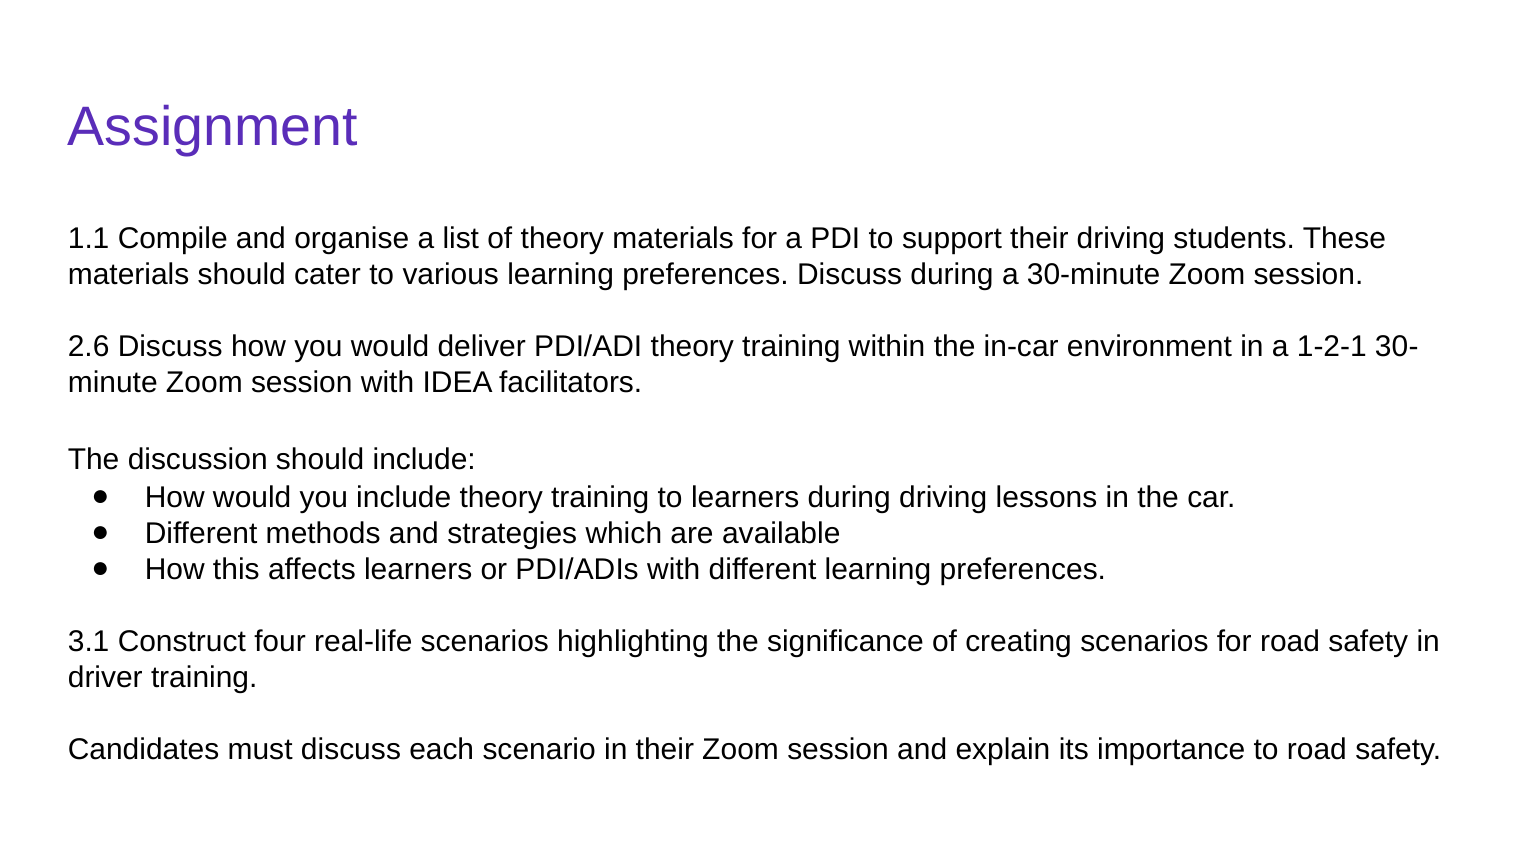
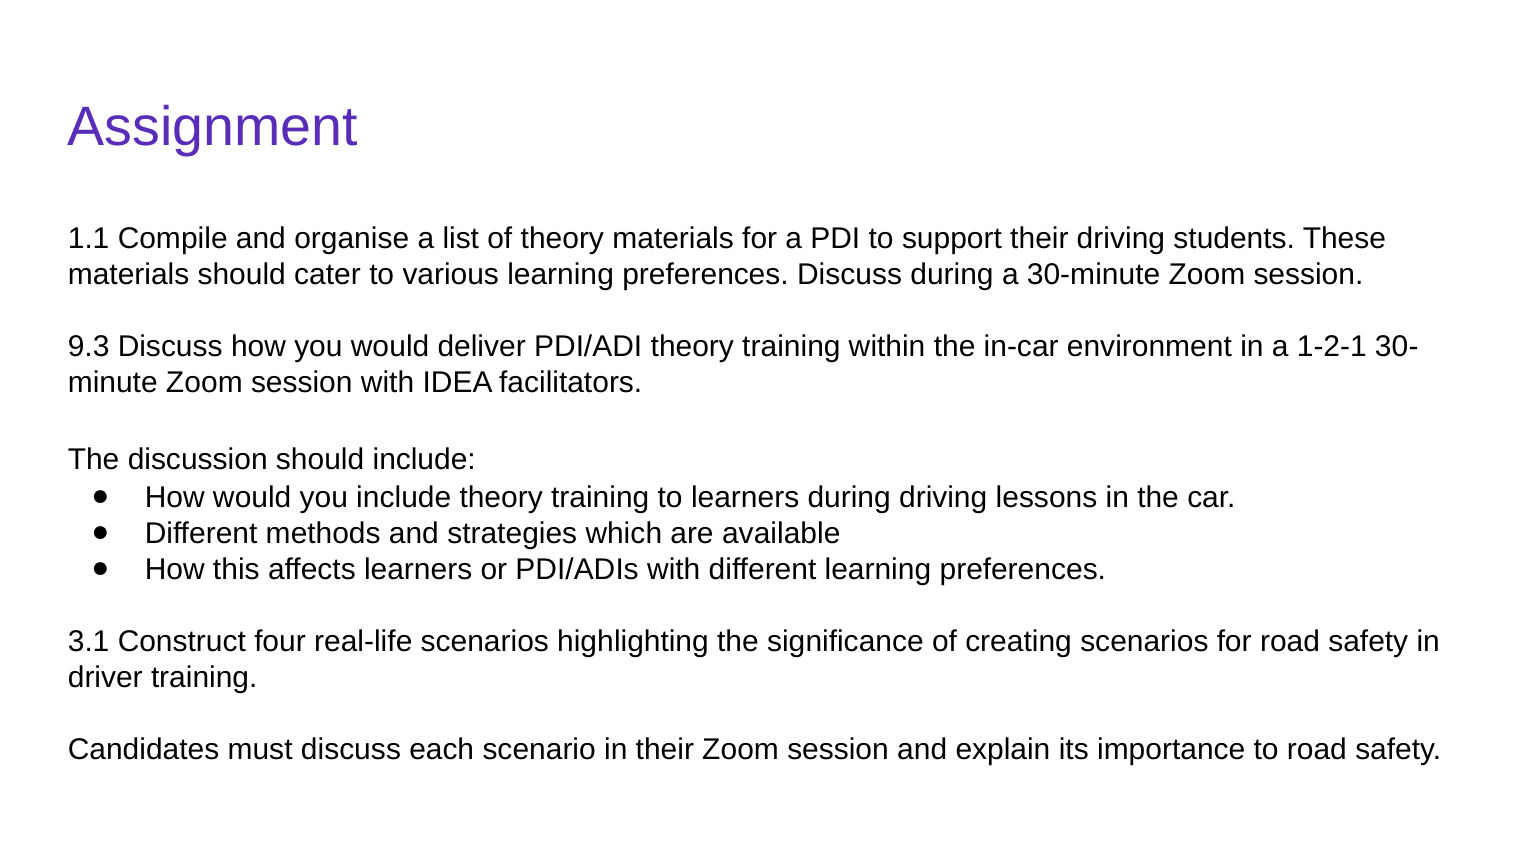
2.6: 2.6 -> 9.3 (89, 346)
